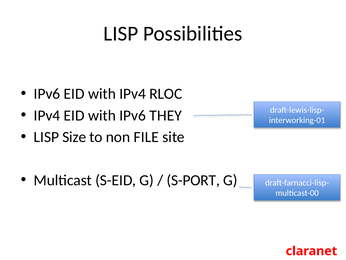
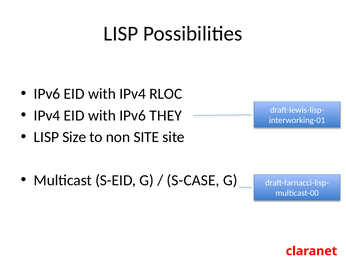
non FILE: FILE -> SITE (146, 137)
S-PORT: S-PORT -> S-CASE (193, 180)
